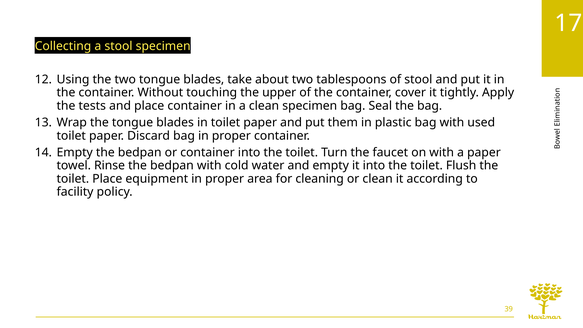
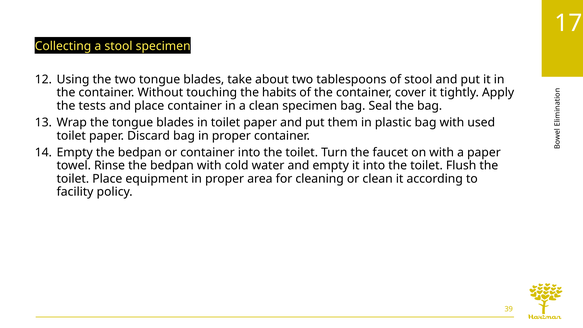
upper: upper -> habits (279, 93)
